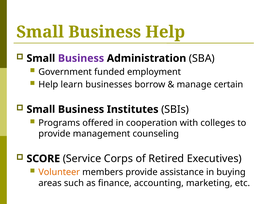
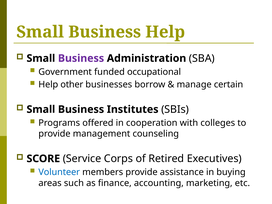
employment: employment -> occupational (154, 72)
learn: learn -> other (72, 85)
Volunteer colour: orange -> blue (59, 172)
